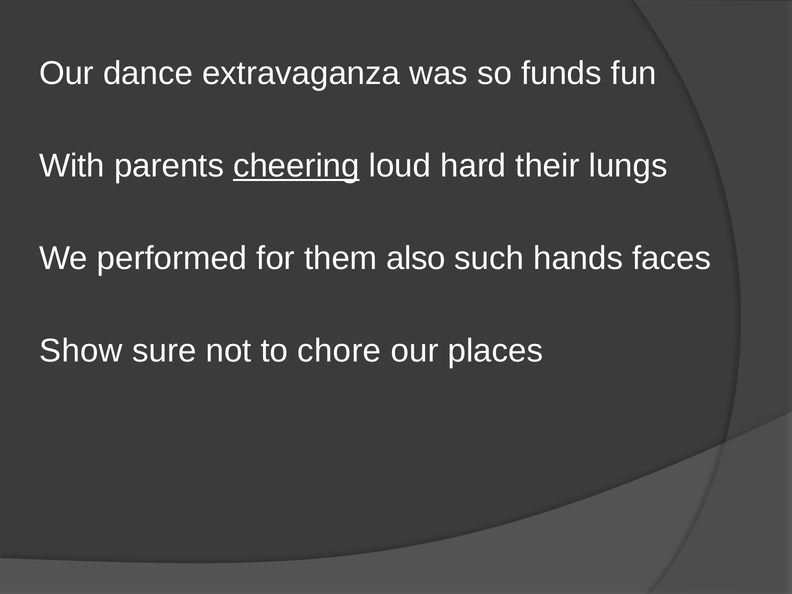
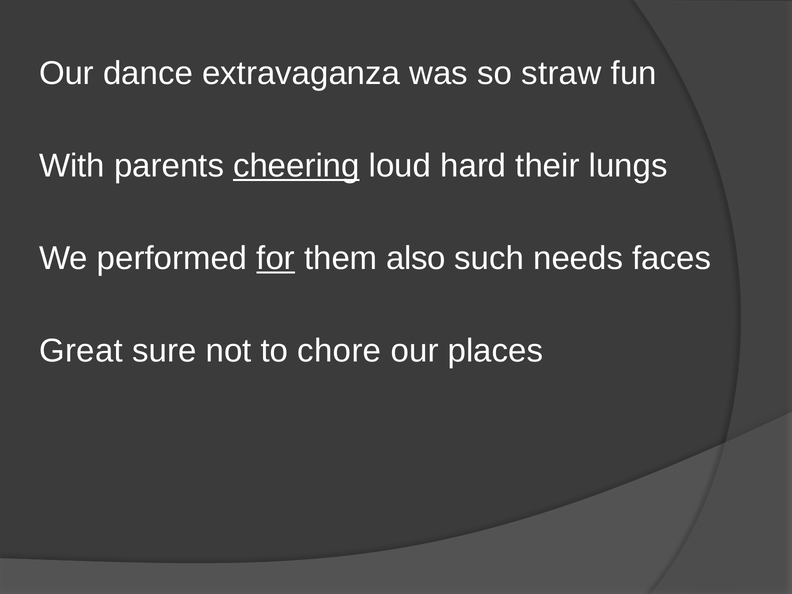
funds: funds -> straw (561, 74)
for underline: none -> present (276, 258)
hands: hands -> needs (578, 258)
Show: Show -> Great (81, 351)
